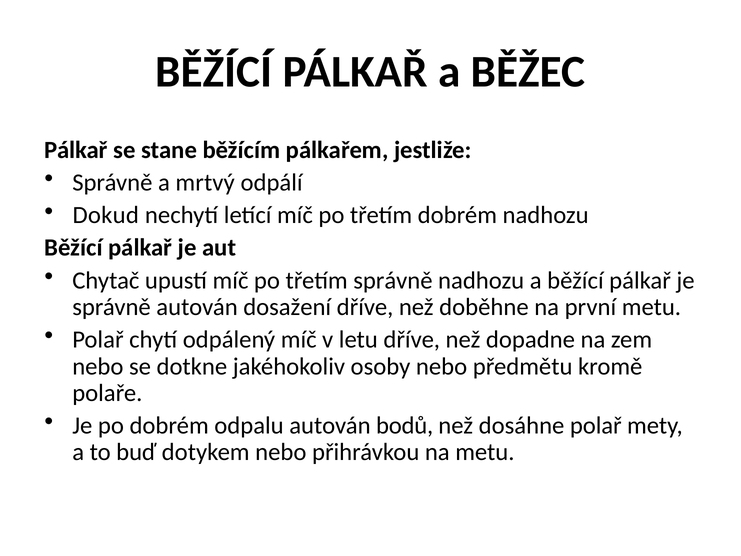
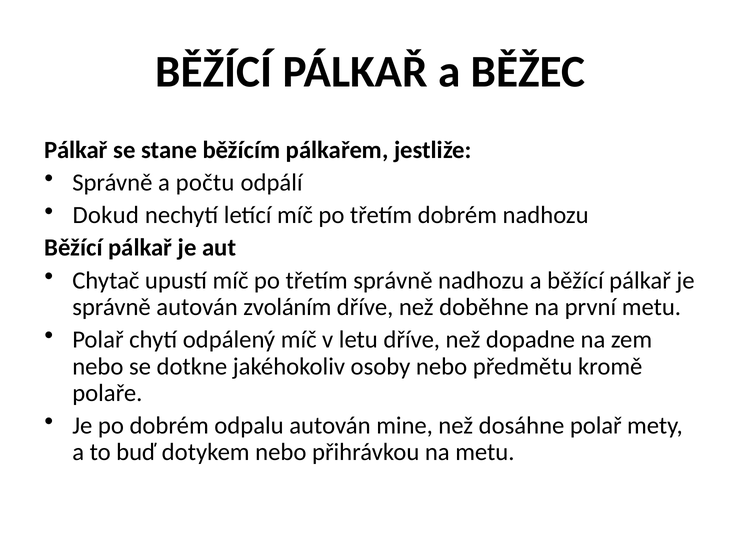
mrtvý: mrtvý -> počtu (205, 183)
dosažení: dosažení -> zvoláním (287, 307)
bodů: bodů -> mine (405, 425)
